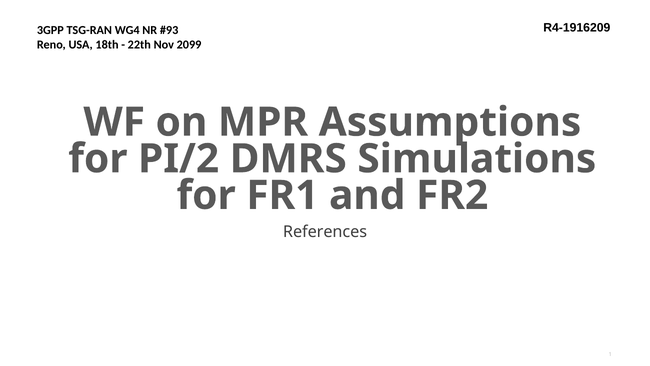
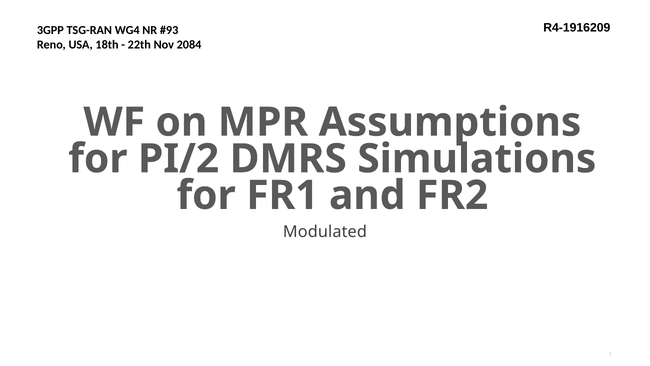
2099: 2099 -> 2084 (189, 45)
References: References -> Modulated (325, 232)
